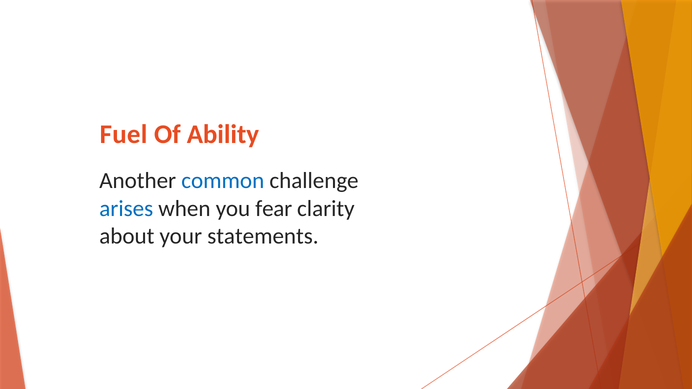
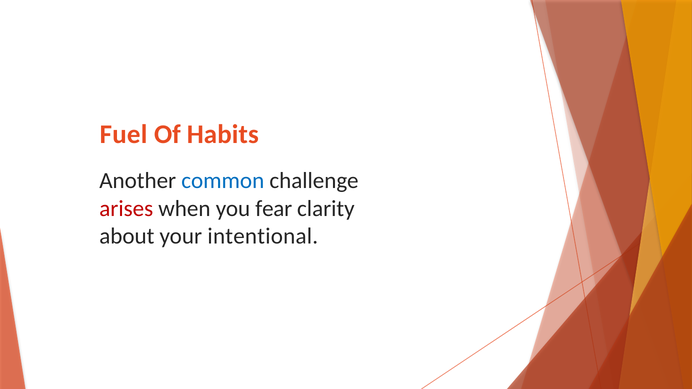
Ability: Ability -> Habits (223, 134)
arises colour: blue -> red (126, 209)
statements: statements -> intentional (263, 236)
